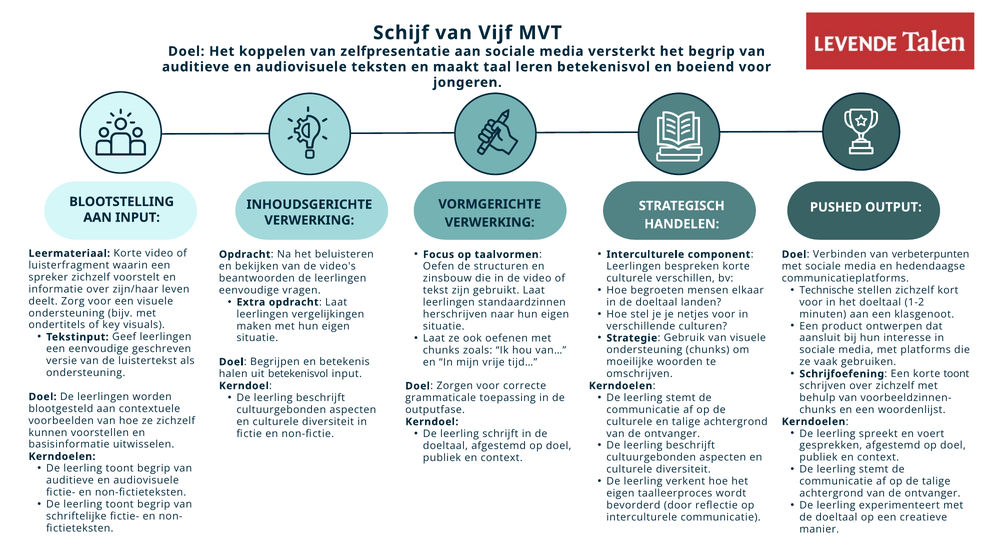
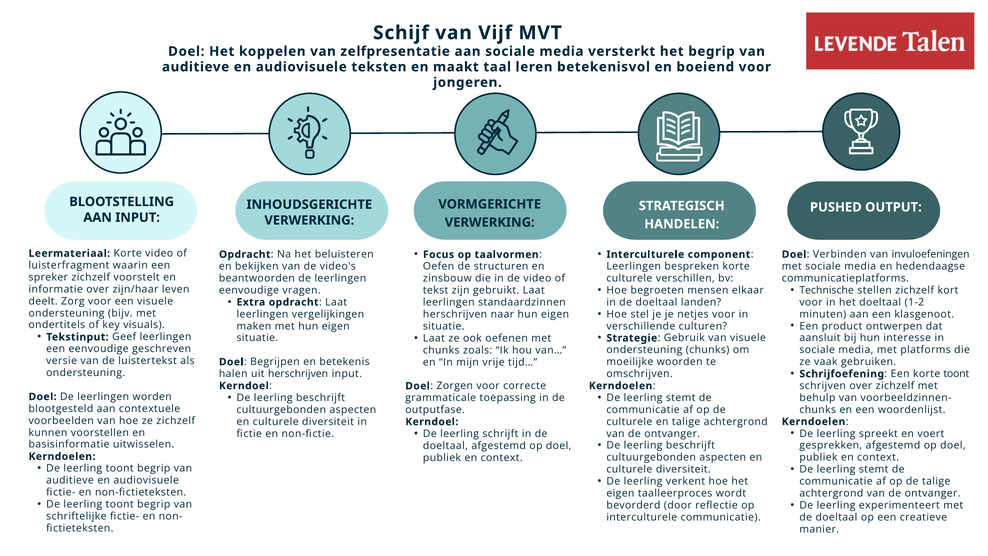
verbeterpunten: verbeterpunten -> invuloefeningen (931, 254)
uit betekenisvol: betekenisvol -> herschrijven (298, 374)
